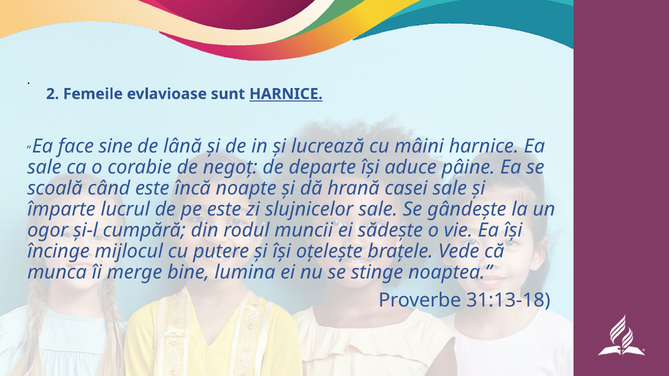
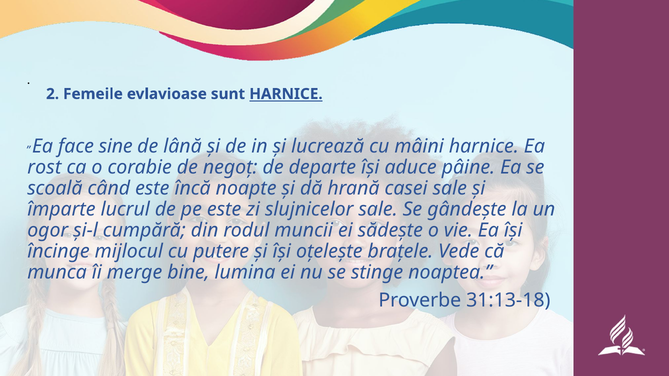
sale: sale -> rost (44, 168)
